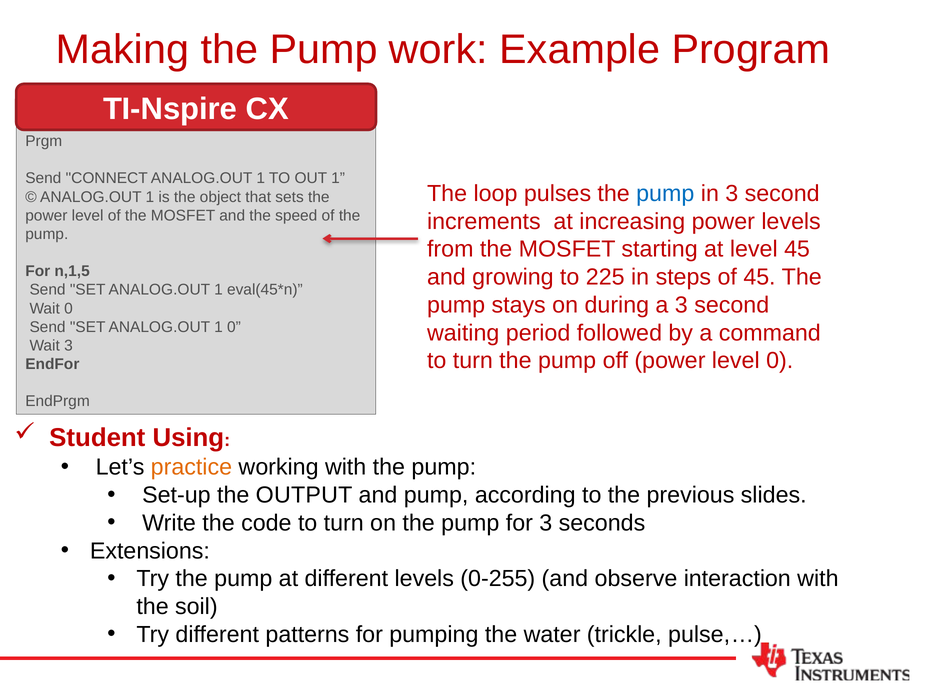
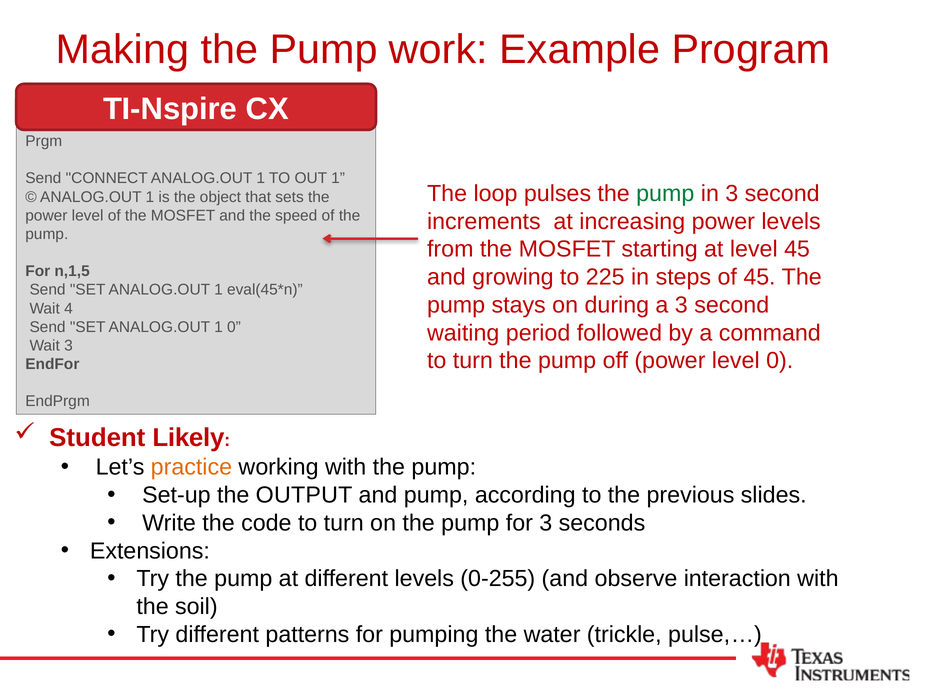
pump colour: blue -> green (665, 194)
Wait 0: 0 -> 4 (68, 309)
Using: Using -> Likely (188, 438)
